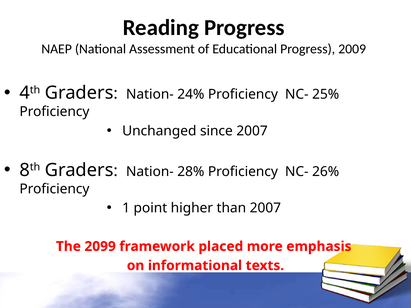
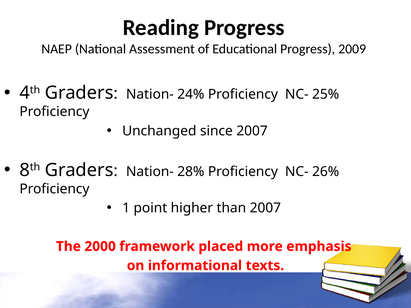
2099: 2099 -> 2000 (100, 247)
